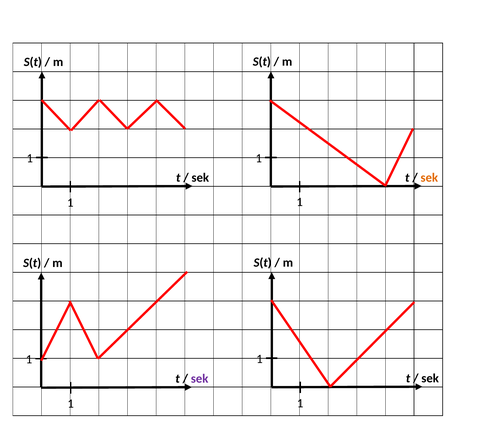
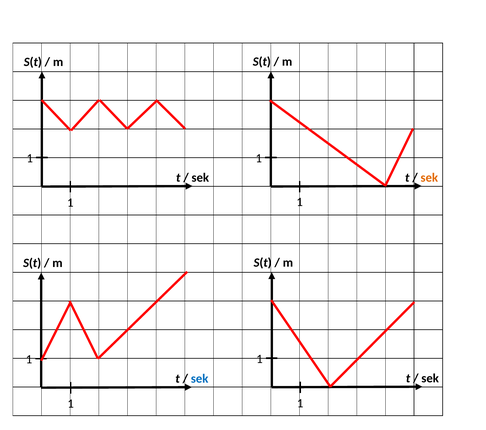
sek colour: purple -> blue (200, 379)
